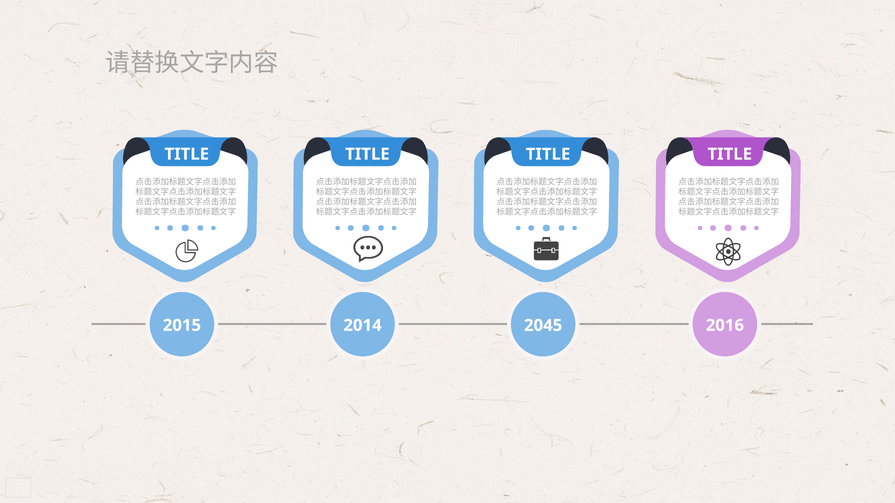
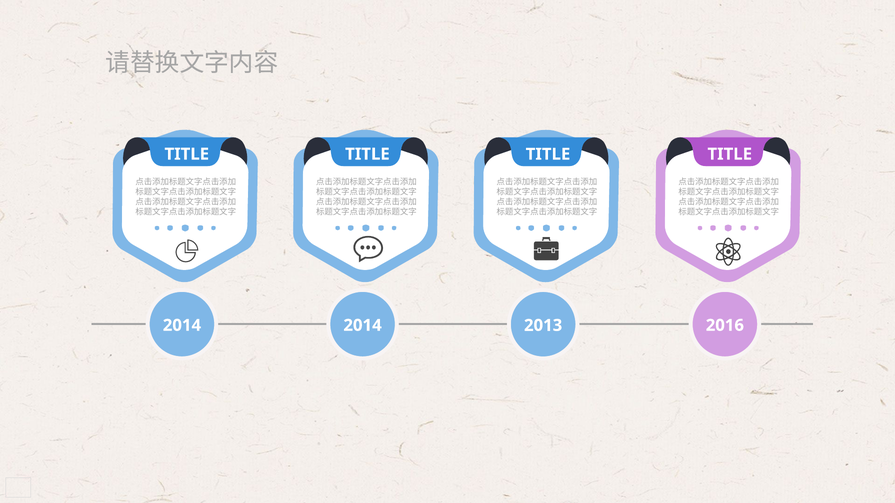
2015: 2015 -> 2014 (182, 326)
2045: 2045 -> 2013 (543, 326)
